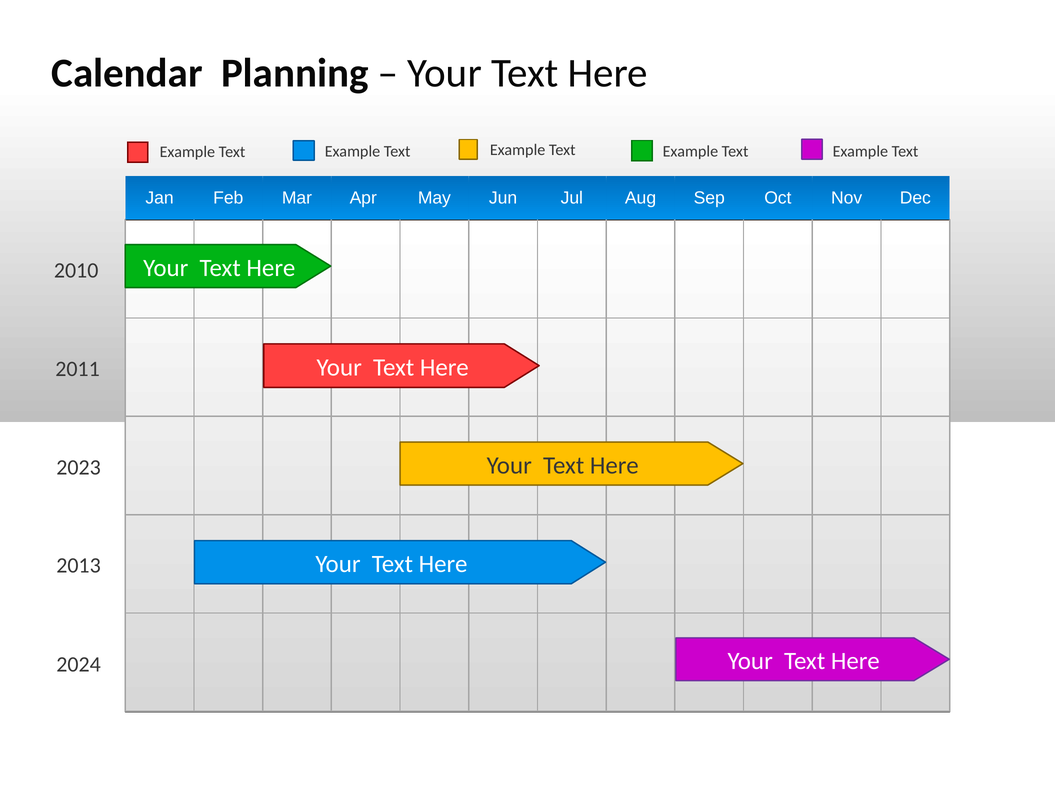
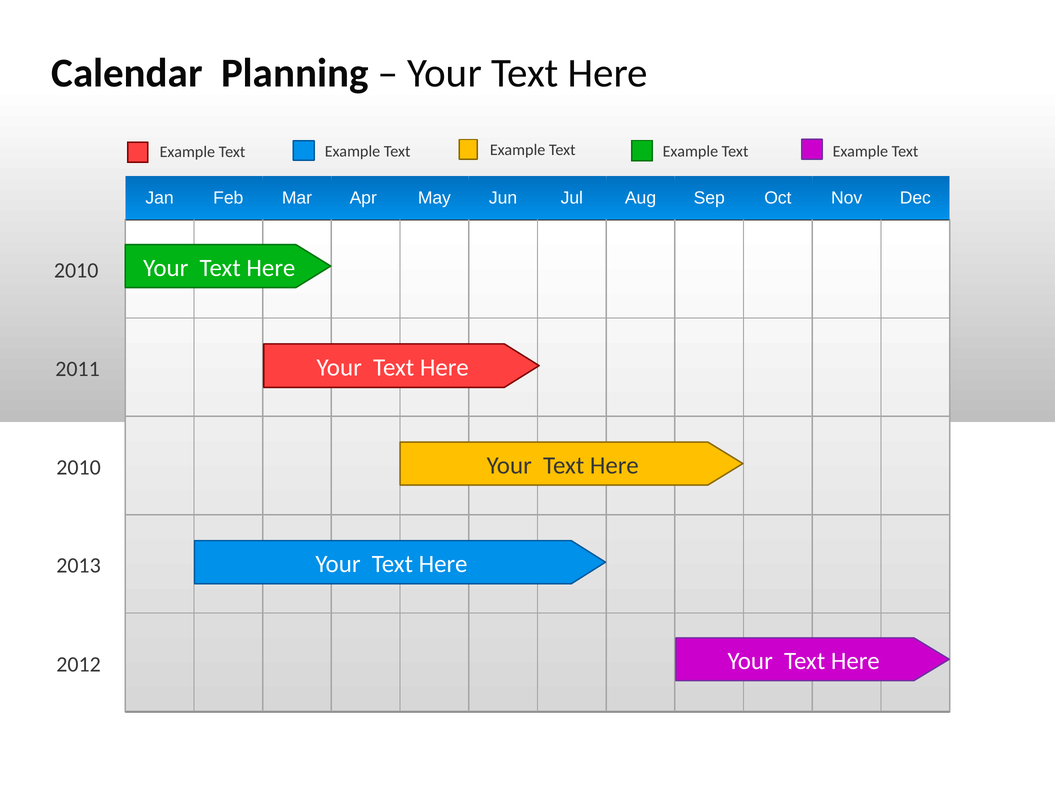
2023: 2023 -> 2010 (79, 467)
2024: 2024 -> 2012 (79, 665)
